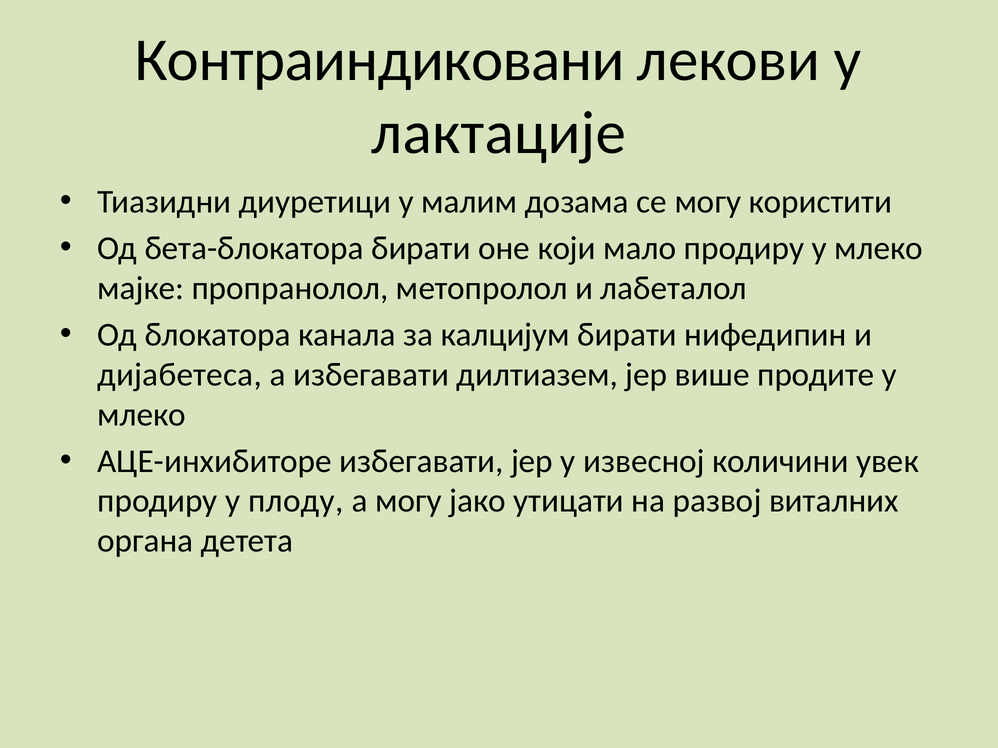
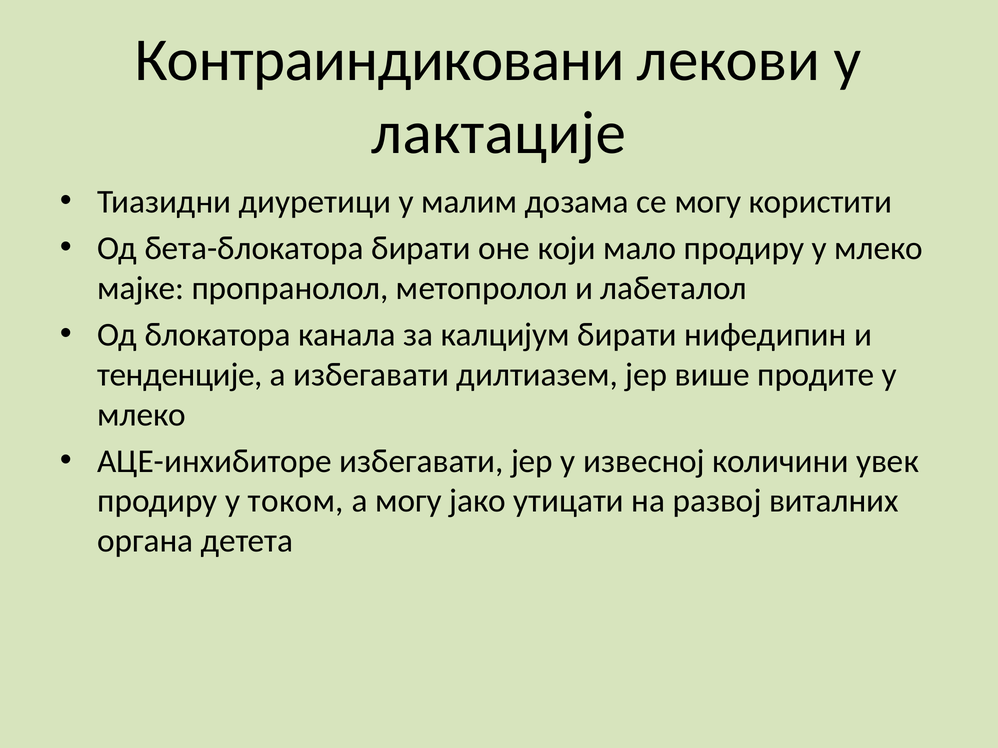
дијабетеса: дијабетеса -> тенденције (180, 375)
плоду: плоду -> током (296, 501)
